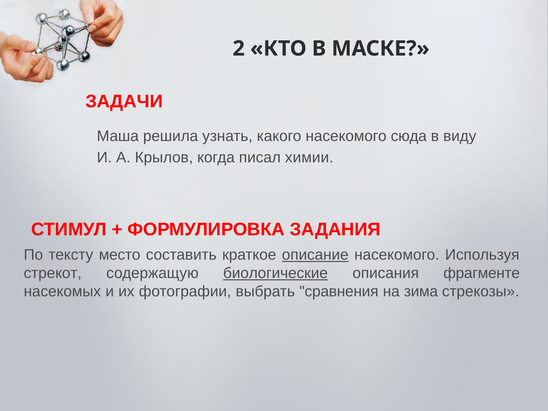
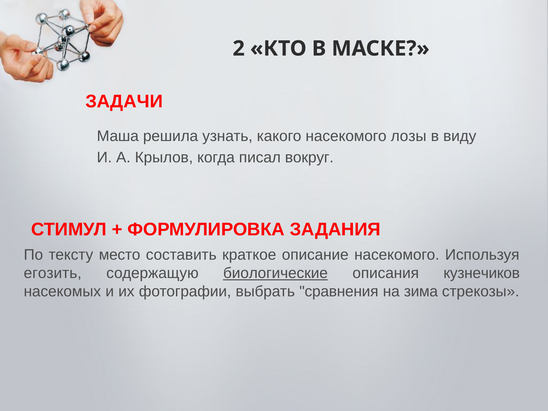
сюда: сюда -> лозы (409, 136)
химии: химии -> вокруг (309, 158)
описание underline: present -> none (315, 255)
стрекот: стрекот -> егозить (53, 273)
фрагменте: фрагменте -> кузнечиков (482, 273)
